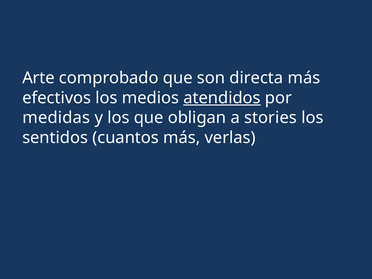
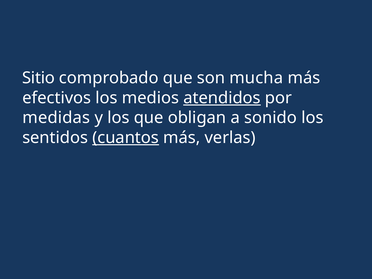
Arte: Arte -> Sitio (39, 78)
directa: directa -> mucha (256, 78)
stories: stories -> sonido (270, 118)
cuantos underline: none -> present (126, 138)
